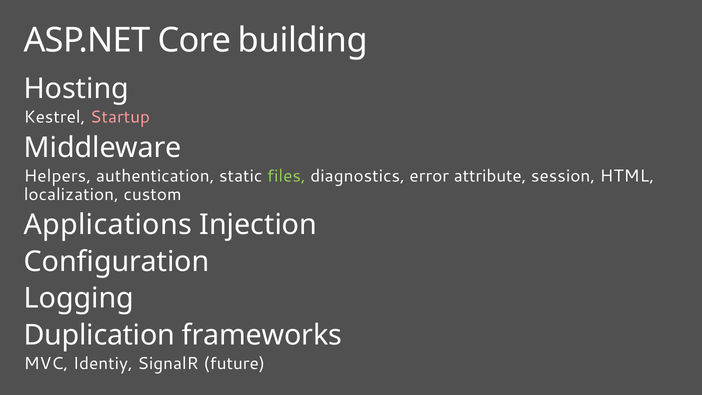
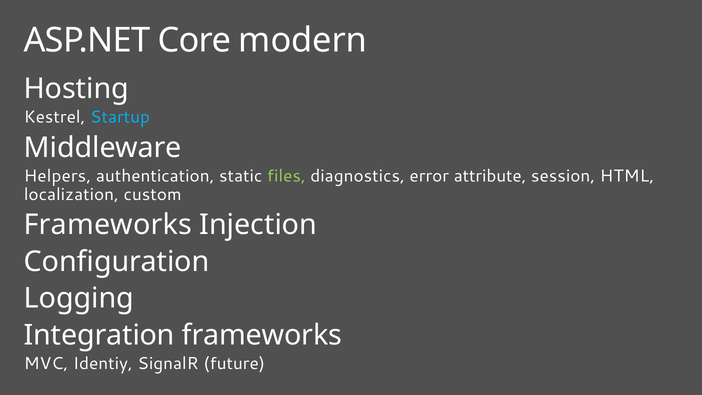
building: building -> modern (303, 40)
Startup colour: pink -> light blue (120, 117)
Applications: Applications -> Frameworks (108, 225)
Duplication: Duplication -> Integration (99, 335)
